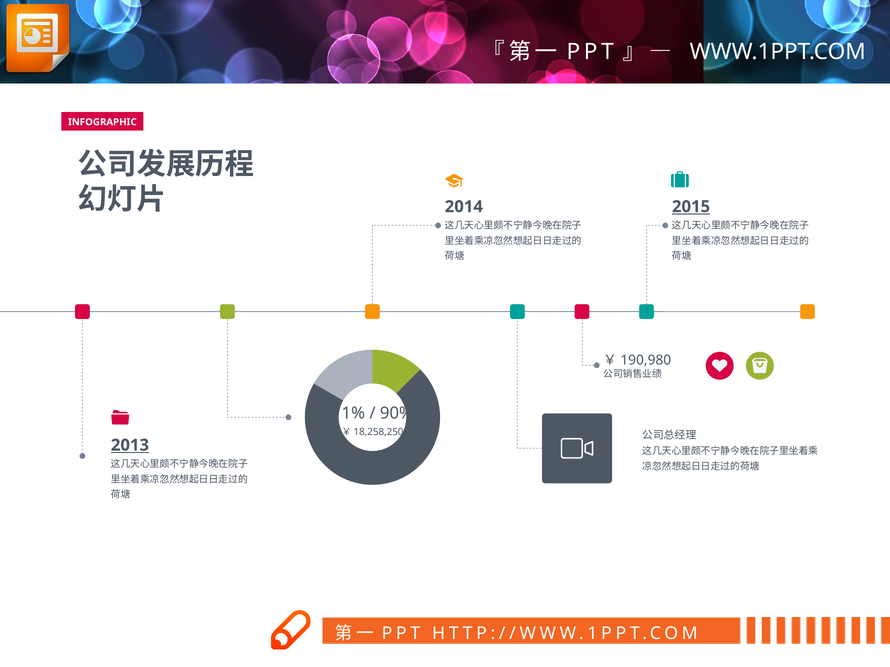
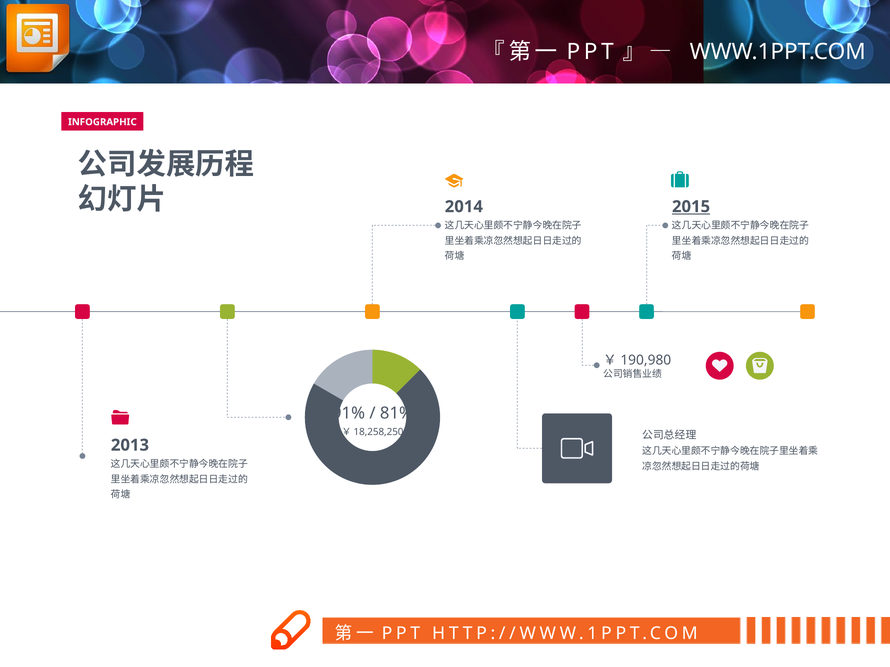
11%: 11% -> 91% (349, 414)
90%: 90% -> 81% (396, 414)
2013 underline: present -> none (130, 445)
